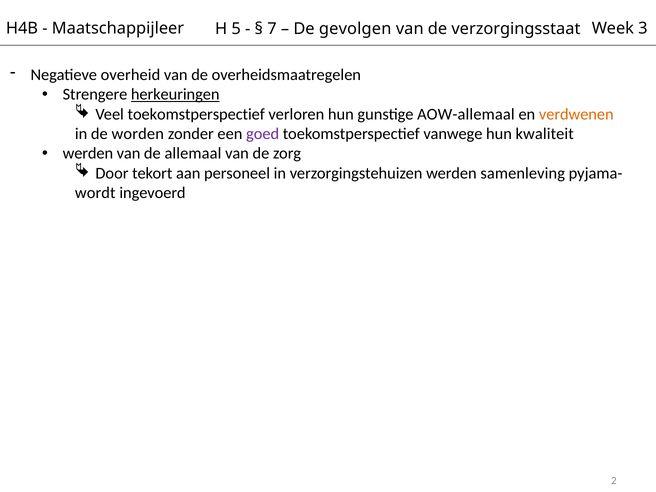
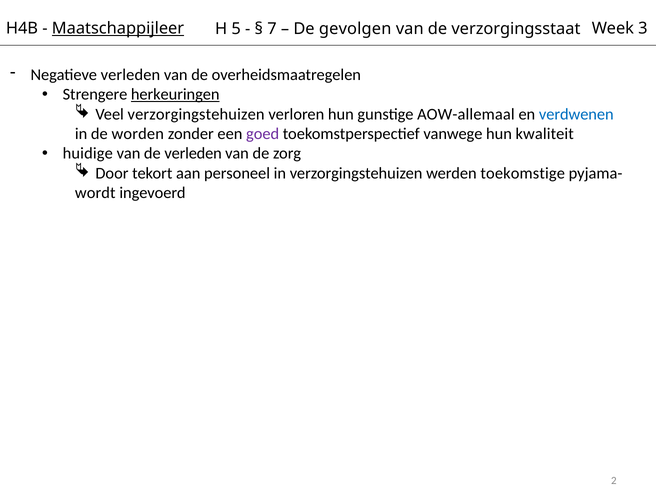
Maatschappijleer underline: none -> present (118, 28)
Negatieve overheid: overheid -> verleden (130, 75)
Veel toekomstperspectief: toekomstperspectief -> verzorgingstehuizen (196, 114)
verdwenen colour: orange -> blue (576, 114)
werden: werden -> huidige (88, 154)
de allemaal: allemaal -> verleden (193, 154)
samenleving: samenleving -> toekomstige (523, 173)
